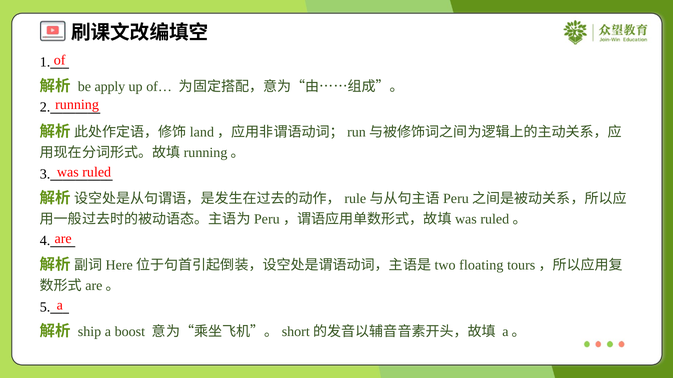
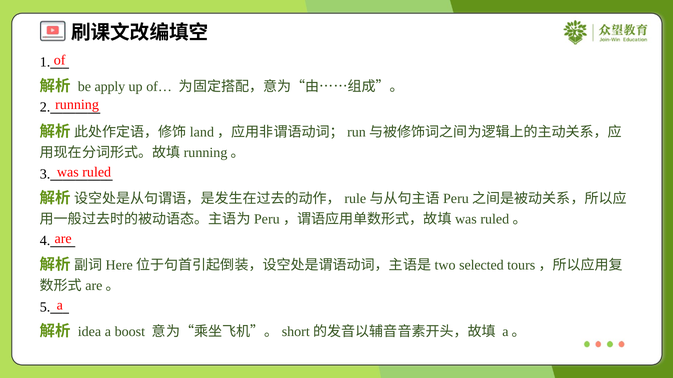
floating: floating -> selected (481, 266)
ship: ship -> idea (89, 332)
